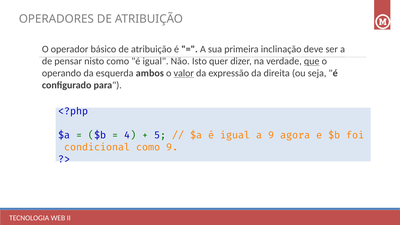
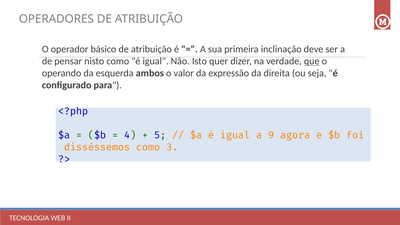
valor underline: present -> none (184, 73)
condicional: condicional -> disséssemos (97, 147)
como 9: 9 -> 3 (172, 147)
